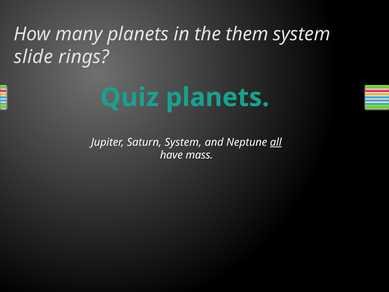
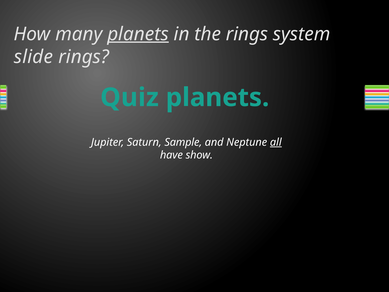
planets underline: none -> present (138, 34)
the them: them -> rings (247, 34)
Saturn System: System -> Sample (183, 142)
mass: mass -> show (199, 155)
